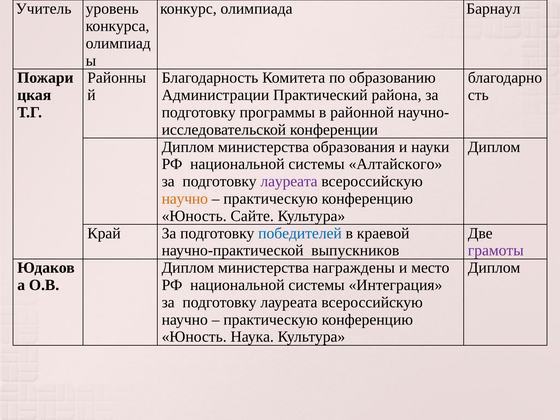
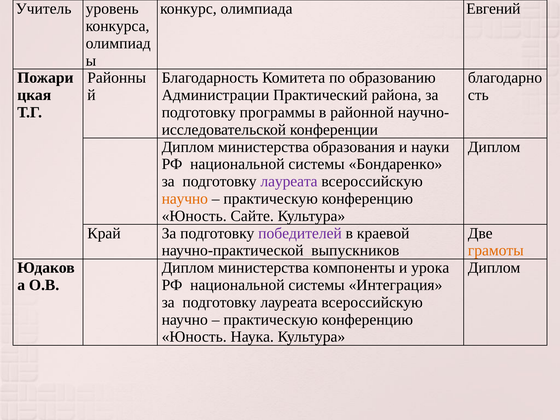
Барнаул: Барнаул -> Евгений (493, 9)
Алтайского: Алтайского -> Бондаренко (395, 164)
победителей colour: blue -> purple (300, 233)
грамоты colour: purple -> orange (496, 251)
награждены: награждены -> компоненты (354, 268)
место: место -> урока (430, 268)
